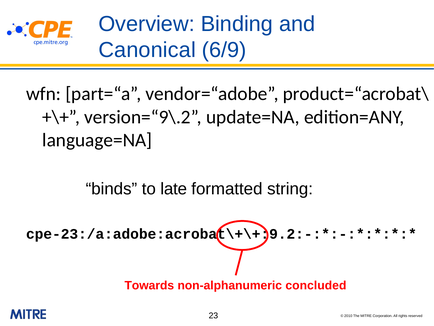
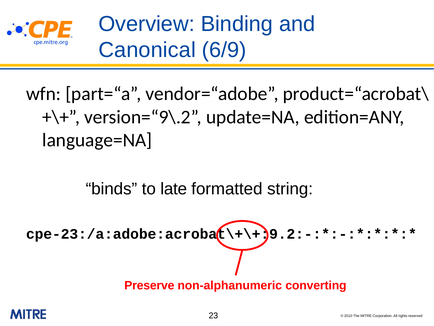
Towards: Towards -> Preserve (149, 285)
concluded: concluded -> converting (316, 285)
